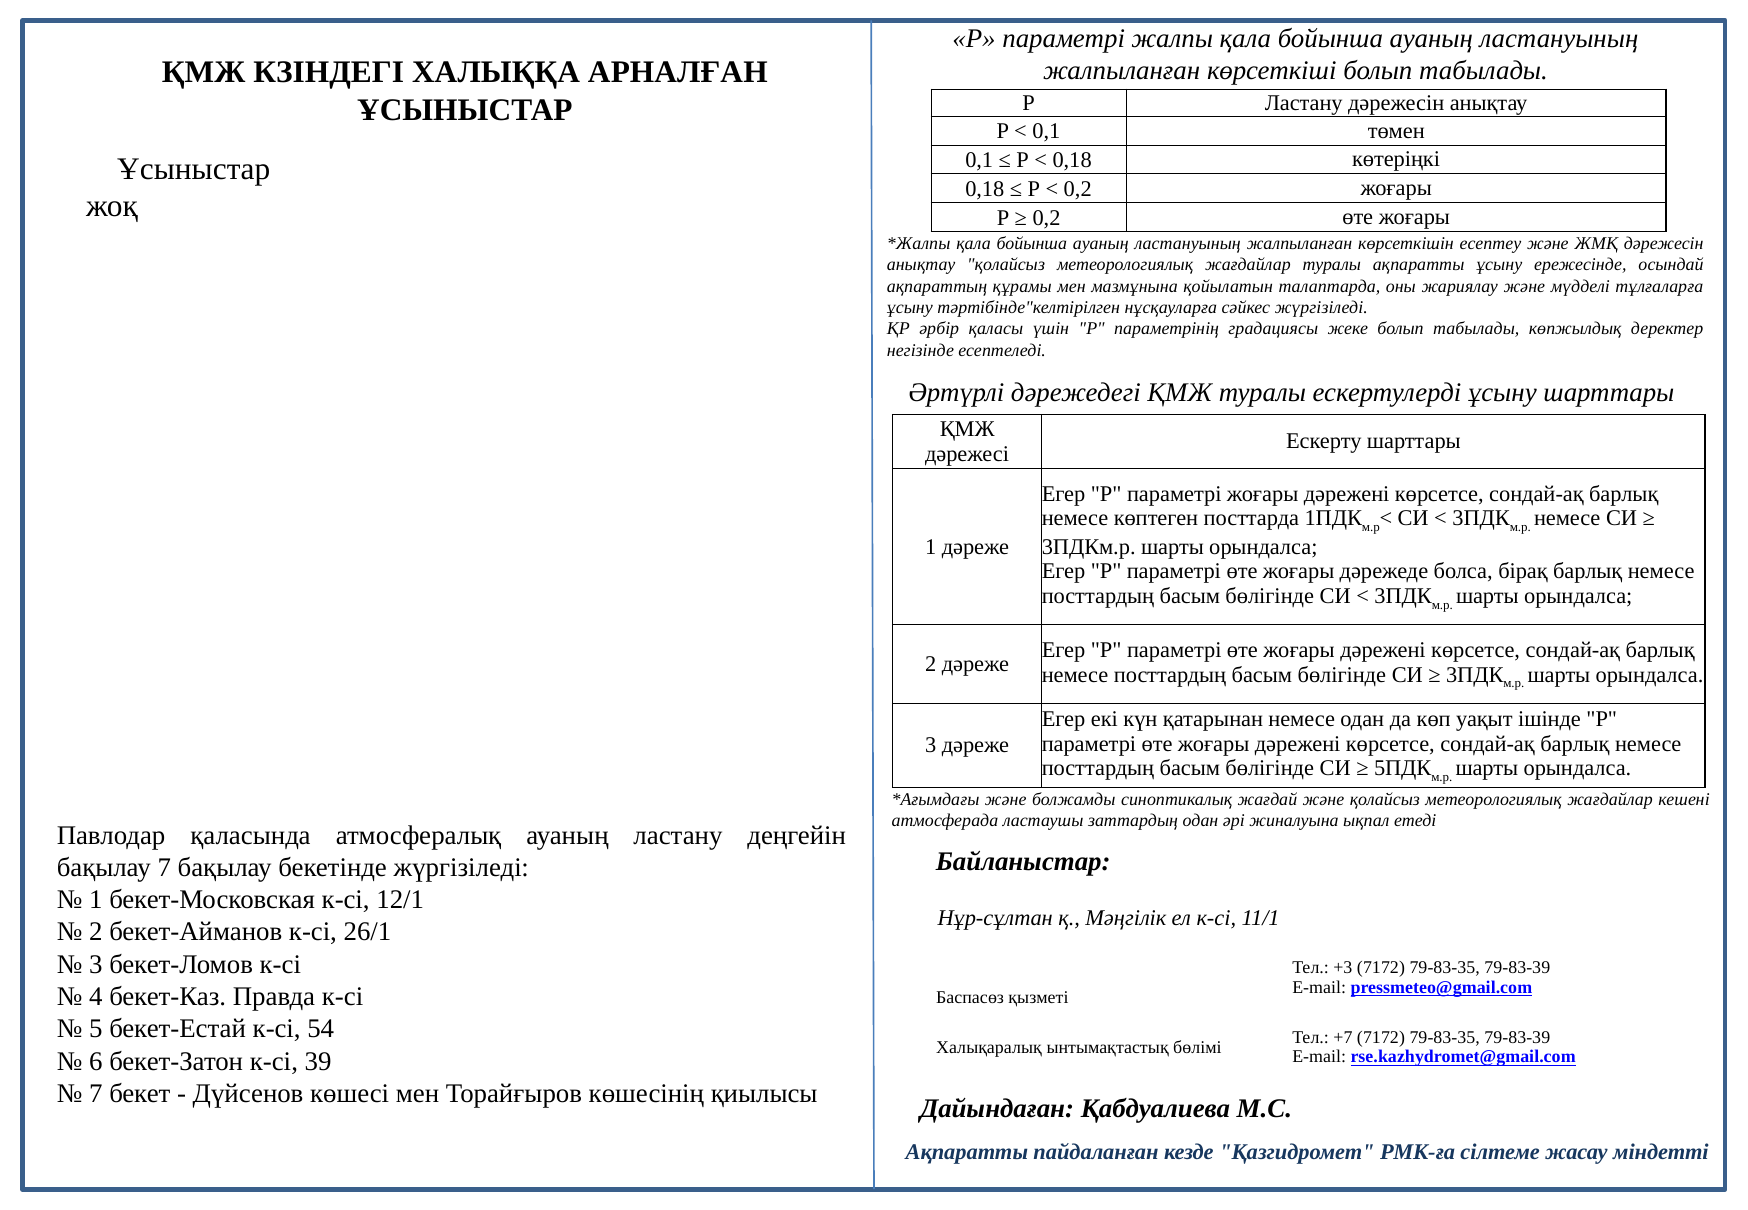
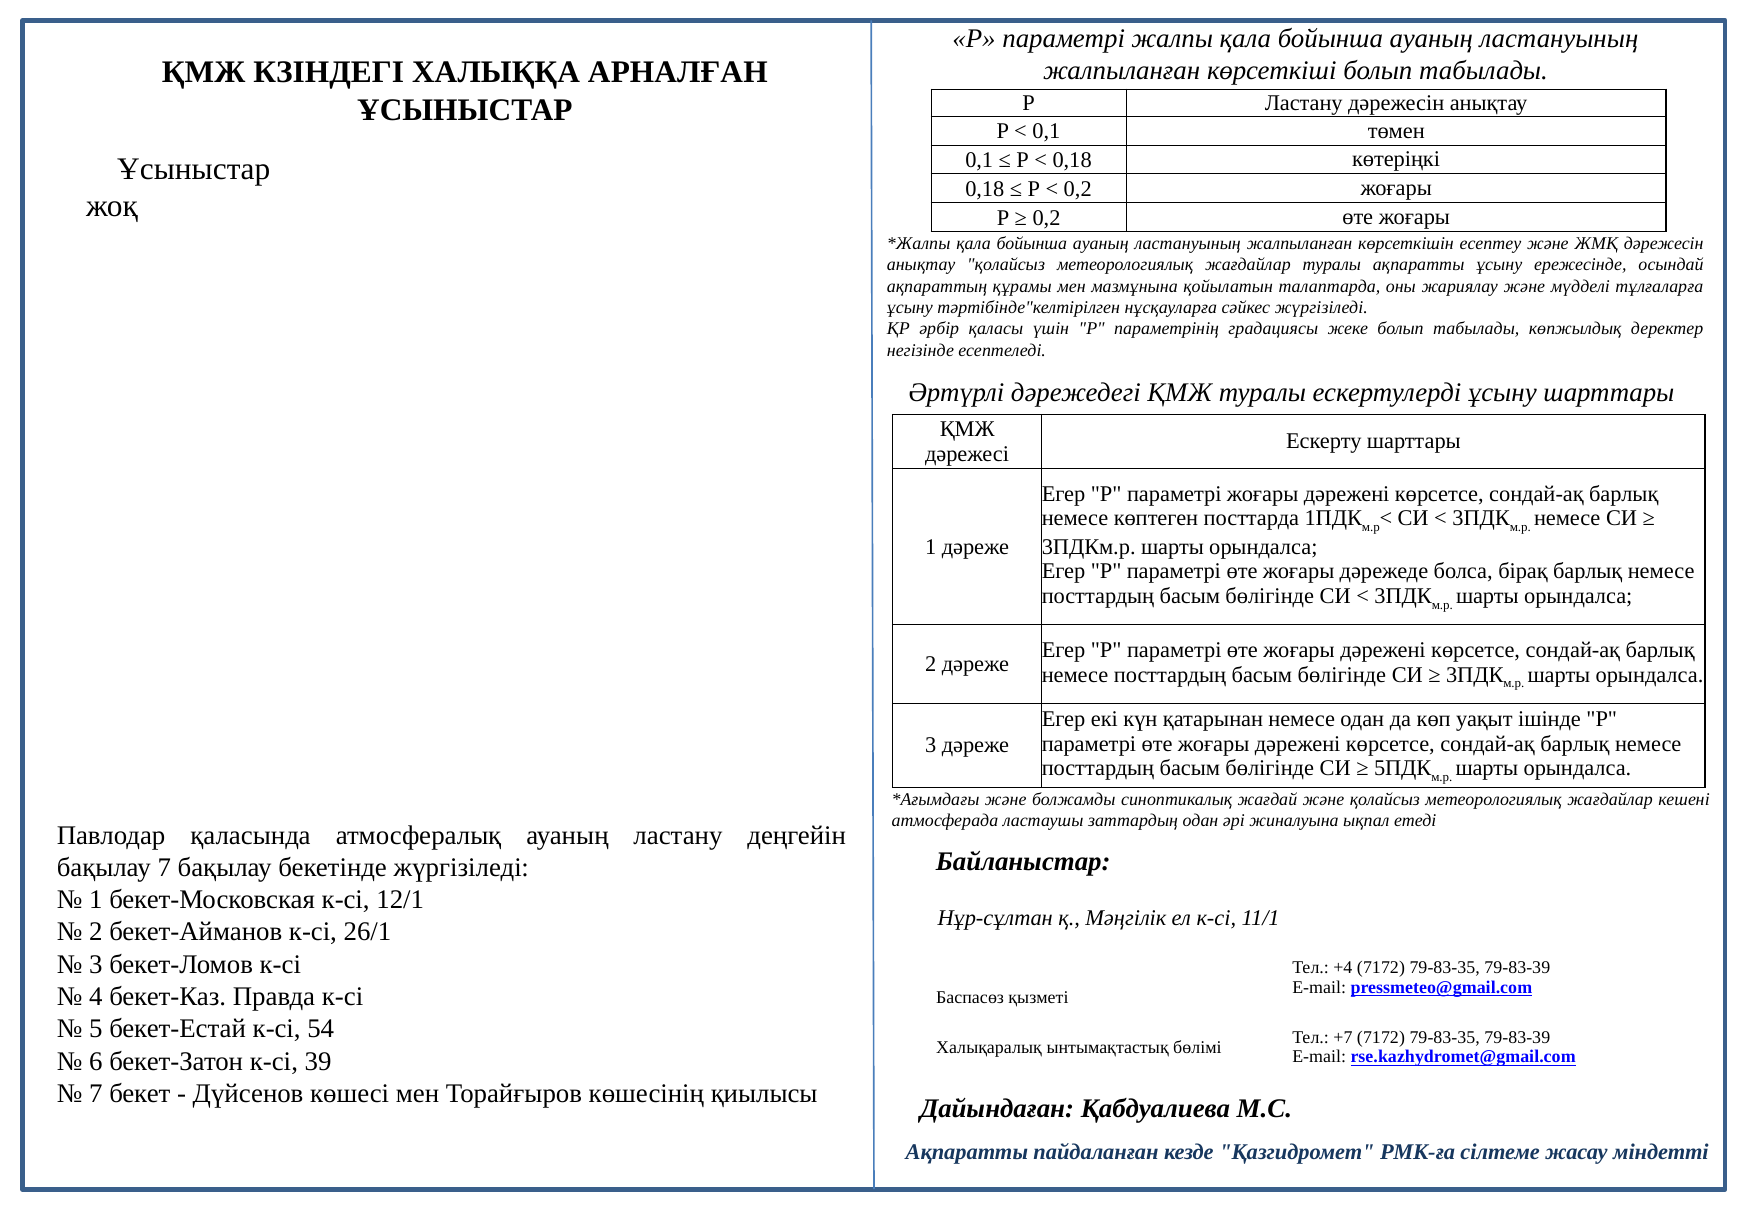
+3: +3 -> +4 (1343, 967)
